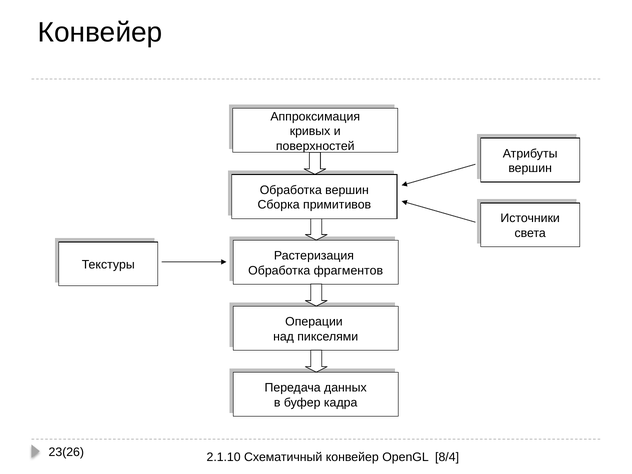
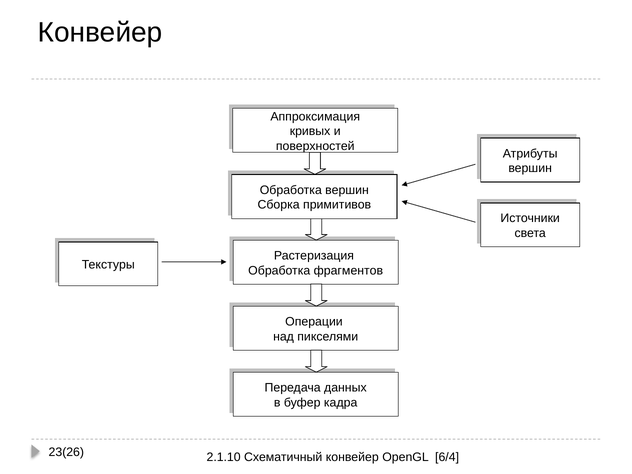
8/4: 8/4 -> 6/4 (447, 457)
